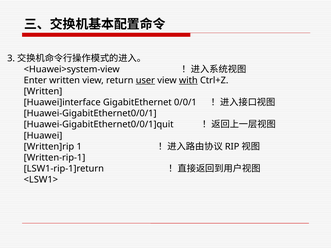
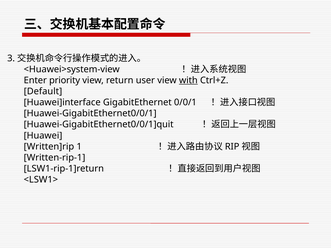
Enter written: written -> priority (65, 80)
user underline: present -> none (145, 80)
Written: Written -> Default (43, 91)
